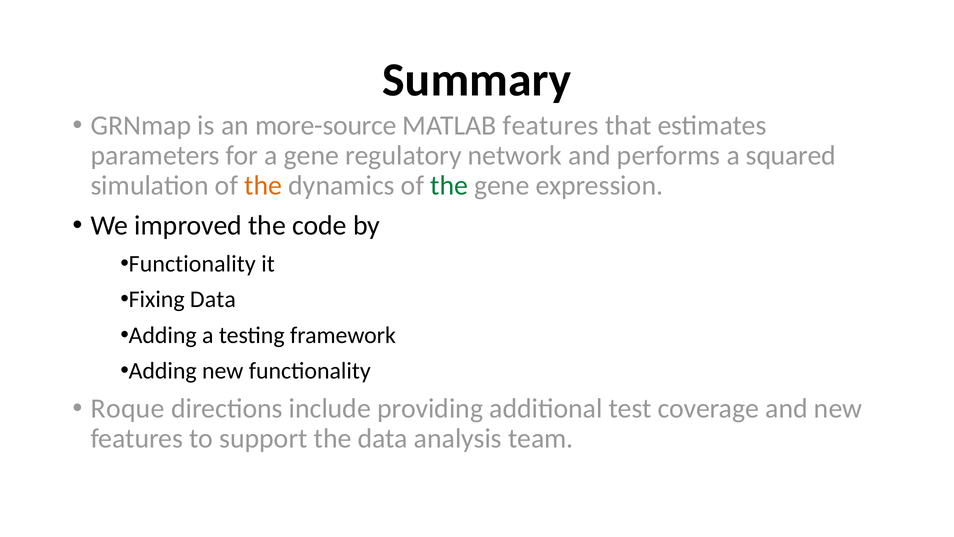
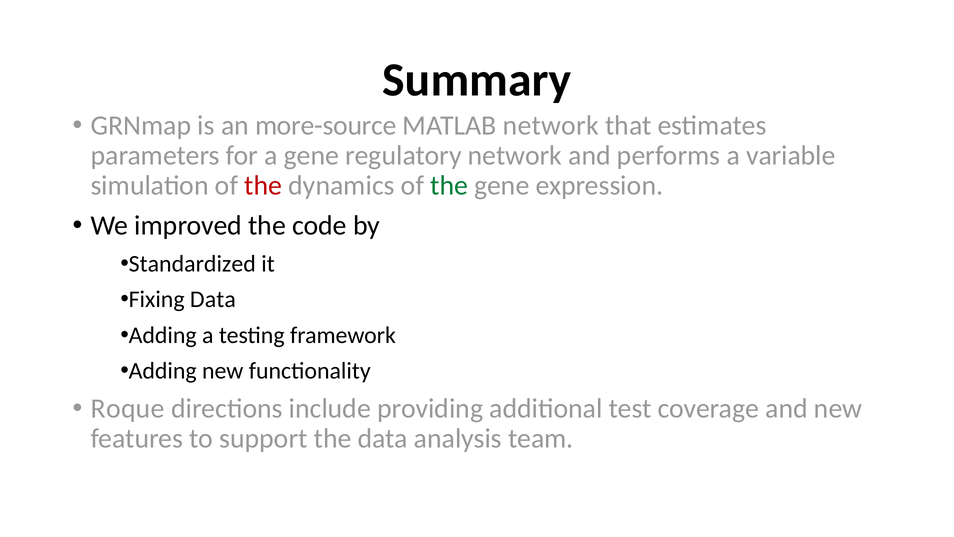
MATLAB features: features -> network (551, 126)
squared: squared -> variable (791, 156)
the colour: orange -> red (263, 186)
Functionality: Functionality -> Standardized (192, 264)
